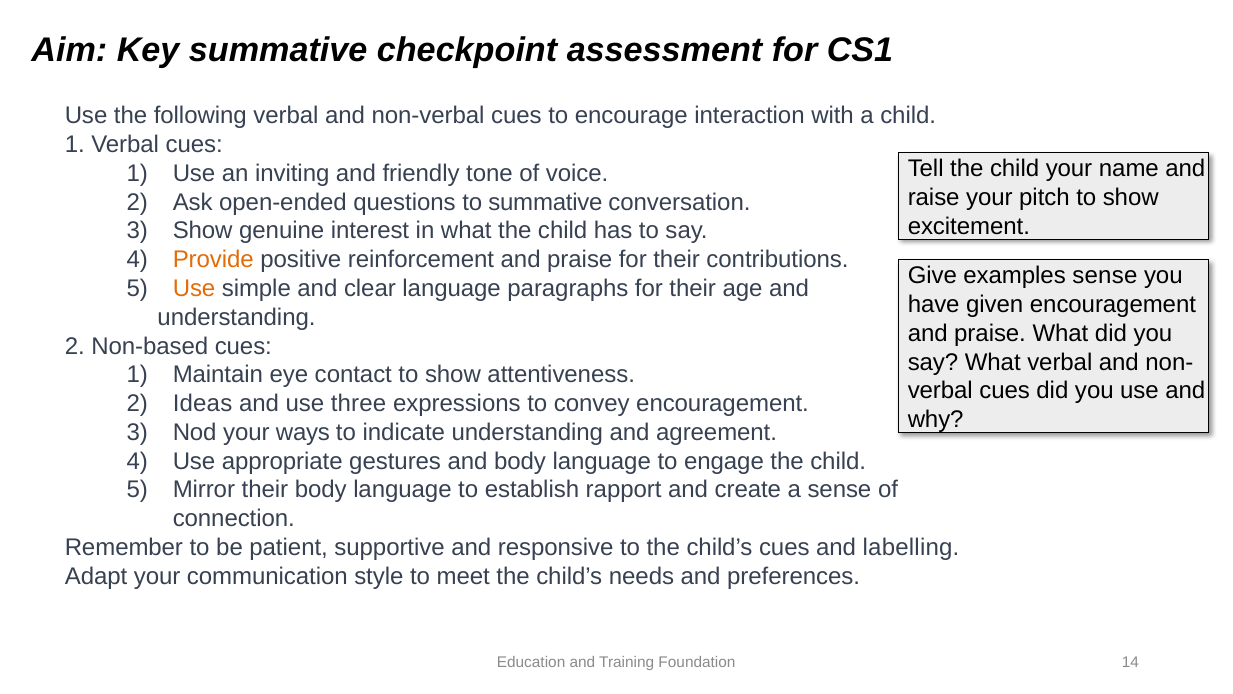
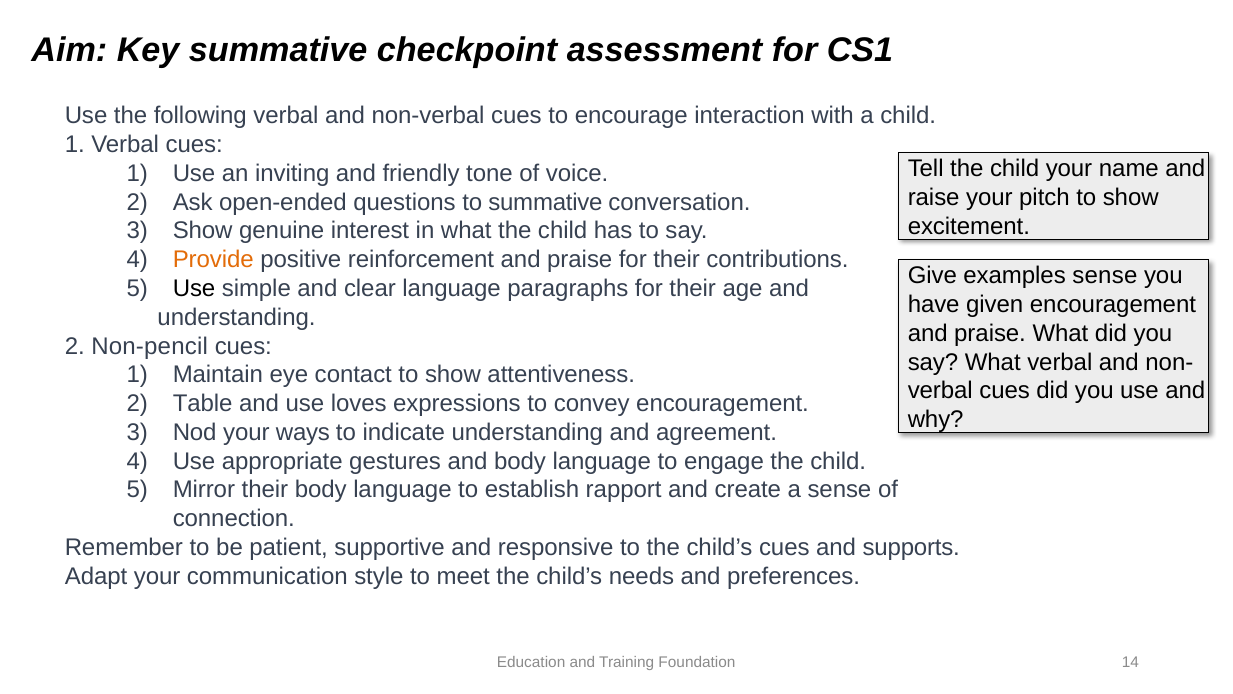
Use colour: orange -> black (194, 288)
Non-based: Non-based -> Non-pencil (150, 346)
Ideas: Ideas -> Table (203, 403)
three: three -> loves (359, 403)
labelling: labelling -> supports (911, 547)
